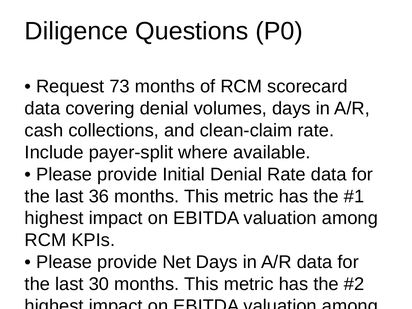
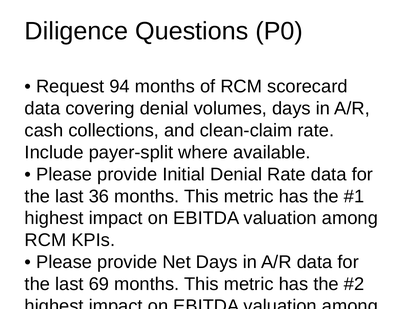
73: 73 -> 94 (120, 86)
30: 30 -> 69 (99, 284)
